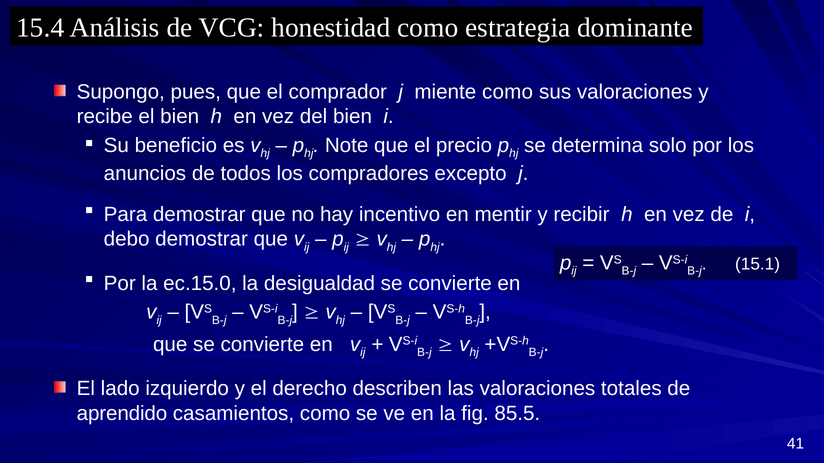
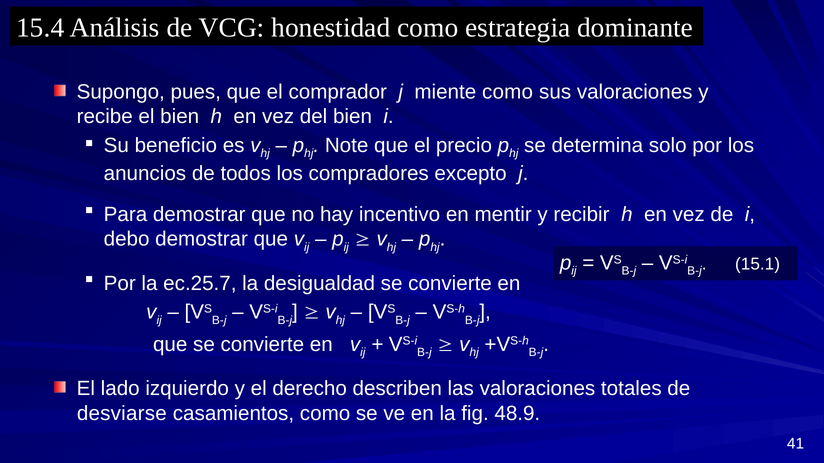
ec.15.0: ec.15.0 -> ec.25.7 (200, 284)
aprendido: aprendido -> desviarse (122, 414)
85.5: 85.5 -> 48.9 (517, 414)
